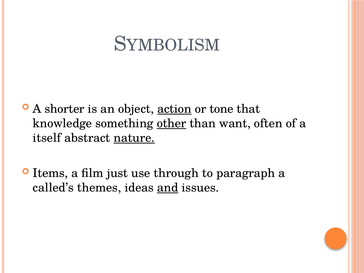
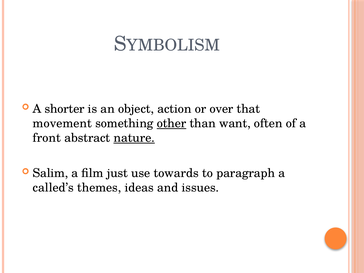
action underline: present -> none (174, 109)
tone: tone -> over (222, 109)
knowledge: knowledge -> movement (62, 123)
itself: itself -> front (47, 138)
Items: Items -> Salim (50, 173)
through: through -> towards (176, 173)
and underline: present -> none (168, 188)
